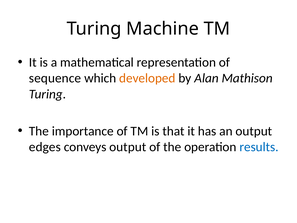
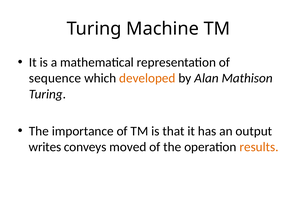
edges: edges -> writes (45, 147)
conveys output: output -> moved (128, 147)
results colour: blue -> orange (259, 147)
